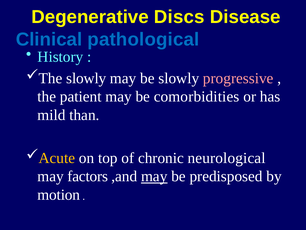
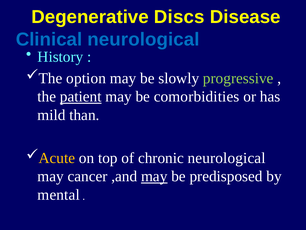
Clinical pathological: pathological -> neurological (143, 39)
The slowly: slowly -> option (86, 78)
progressive colour: pink -> light green (238, 78)
patient underline: none -> present (81, 96)
factors: factors -> cancer (88, 176)
motion: motion -> mental (59, 194)
